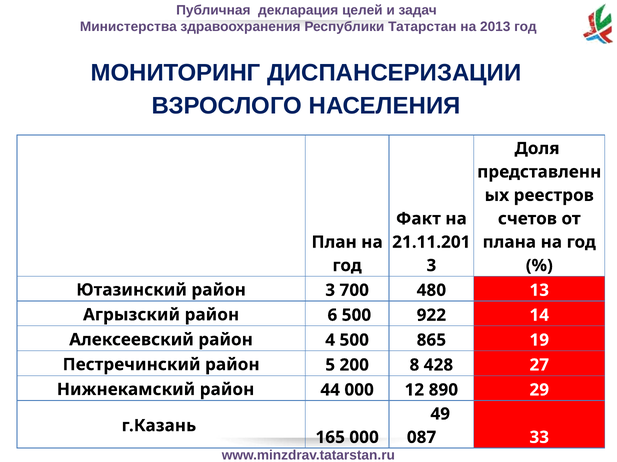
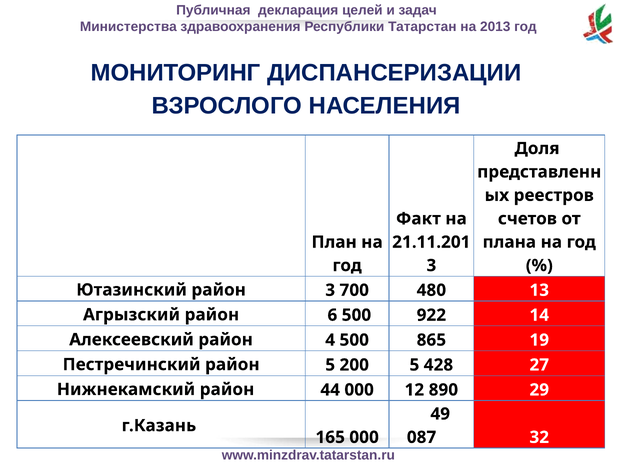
200 8: 8 -> 5 (414, 366)
33: 33 -> 32 (539, 438)
